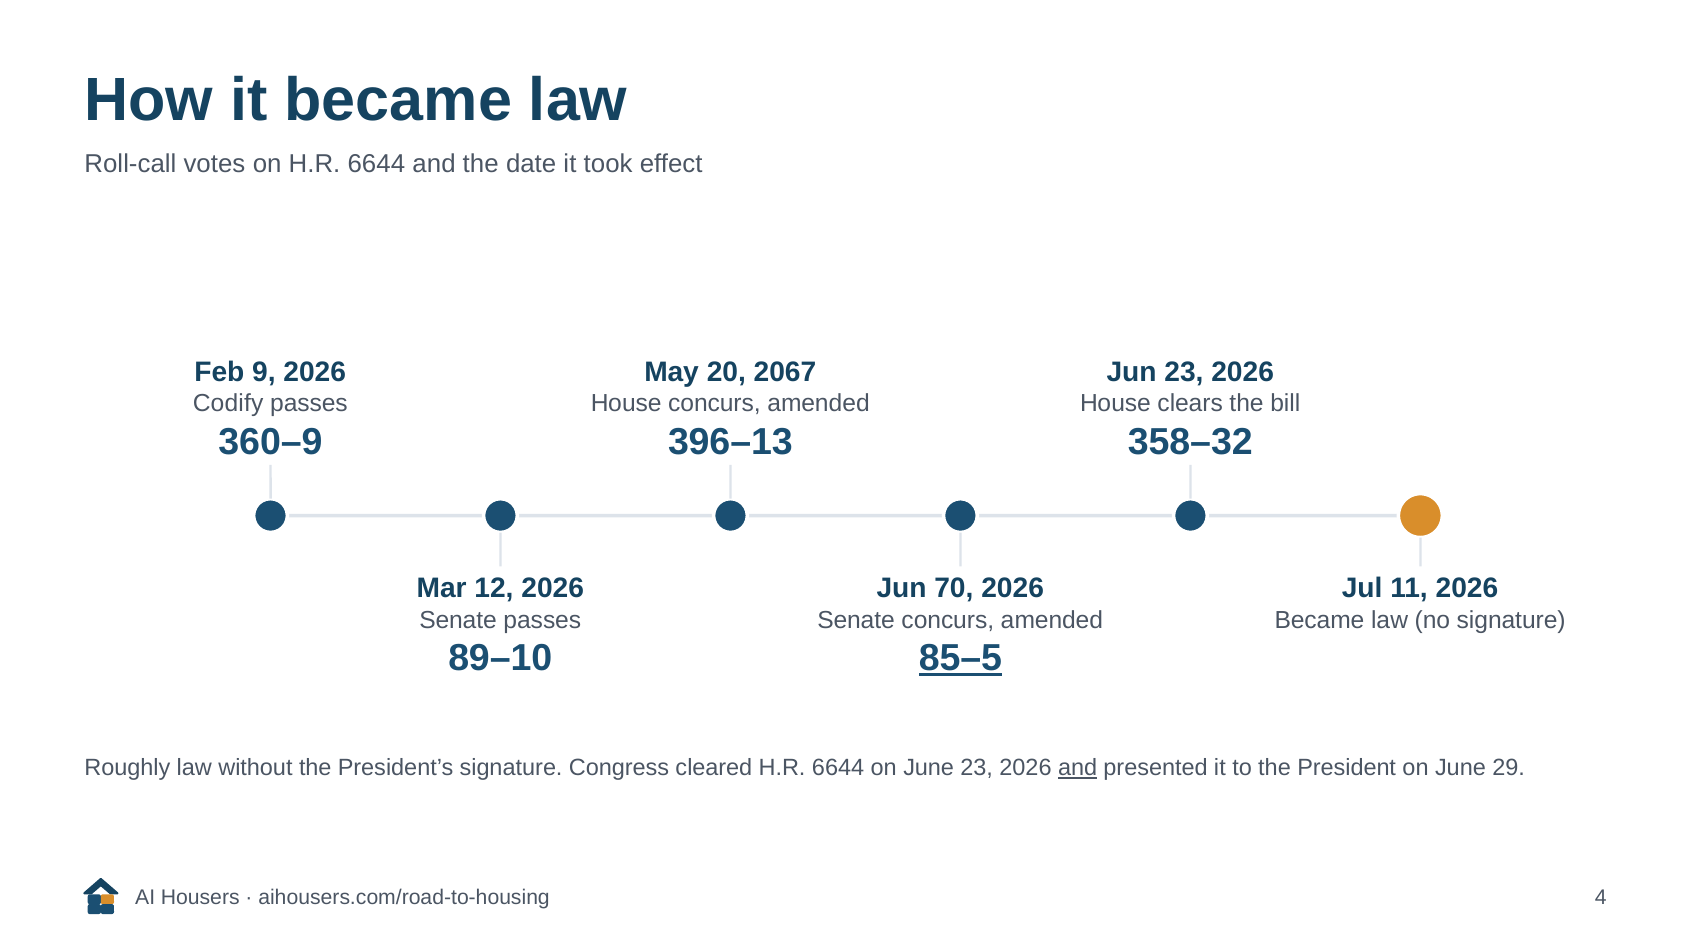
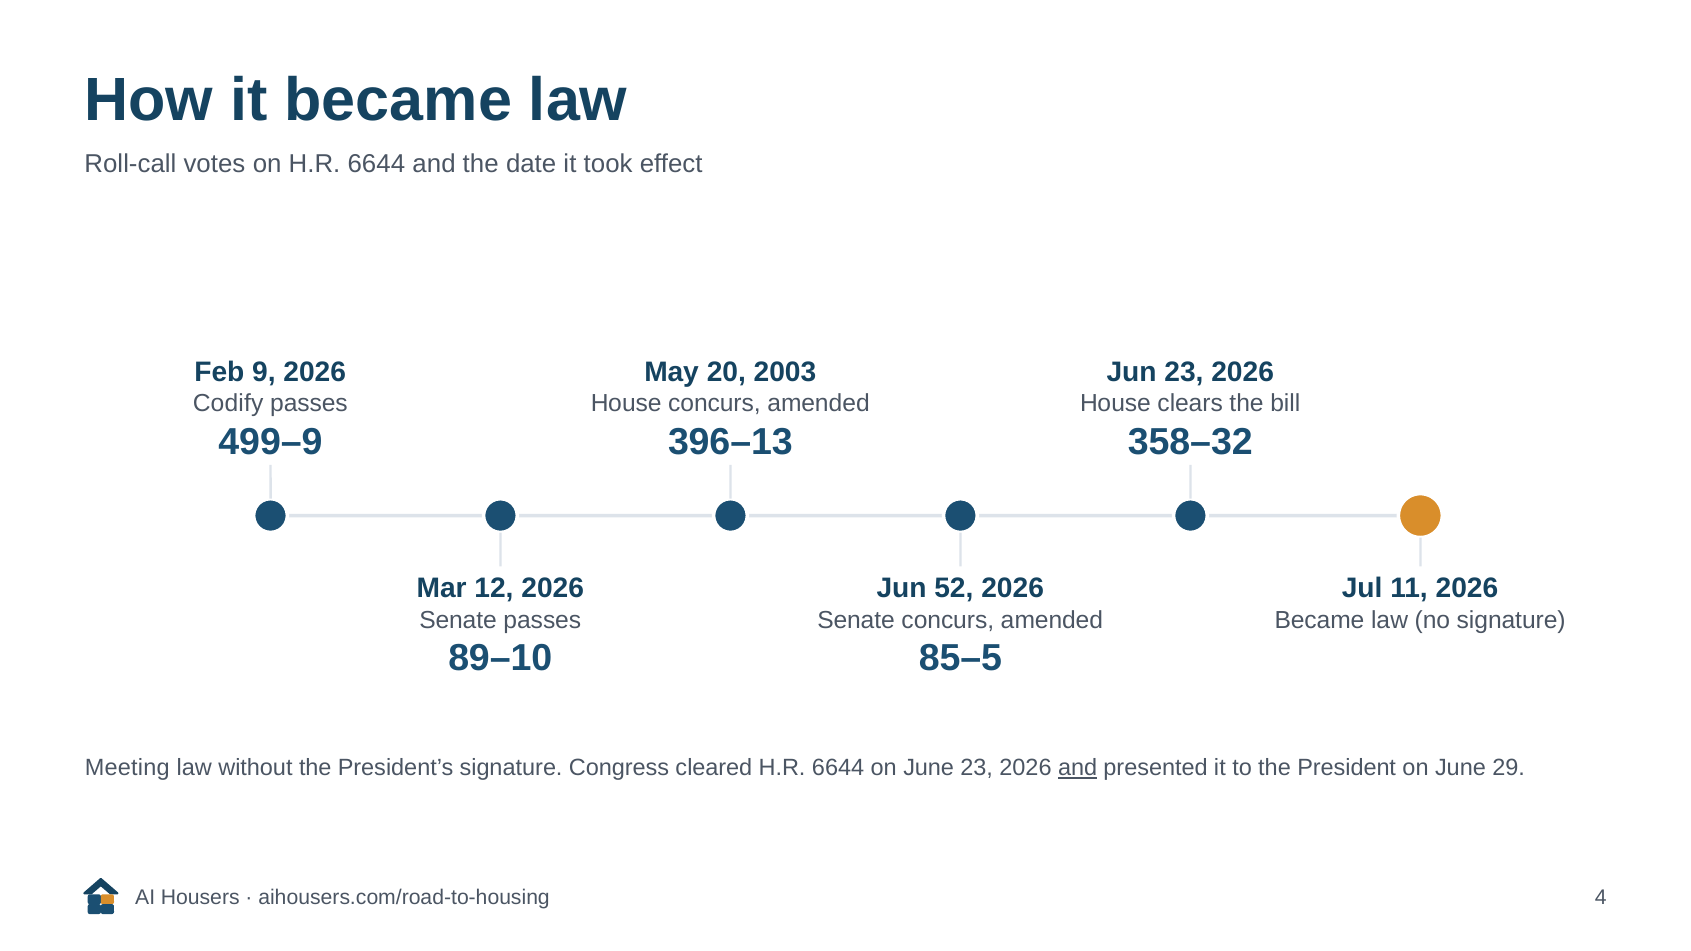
2067: 2067 -> 2003 (785, 372)
360–9: 360–9 -> 499–9 (270, 442)
70: 70 -> 52 (954, 589)
85–5 underline: present -> none (960, 658)
Roughly: Roughly -> Meeting (127, 768)
